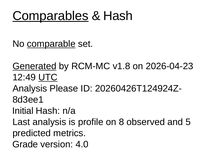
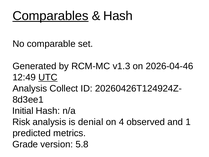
comparable underline: present -> none (51, 44)
Generated underline: present -> none (34, 66)
v1.8: v1.8 -> v1.3 (121, 66)
2026-04-23: 2026-04-23 -> 2026-04-46 (169, 66)
Please: Please -> Collect (64, 88)
Last: Last -> Risk (21, 122)
profile: profile -> denial (91, 122)
8: 8 -> 4 (121, 122)
5: 5 -> 1 (188, 122)
4.0: 4.0 -> 5.8 (82, 144)
